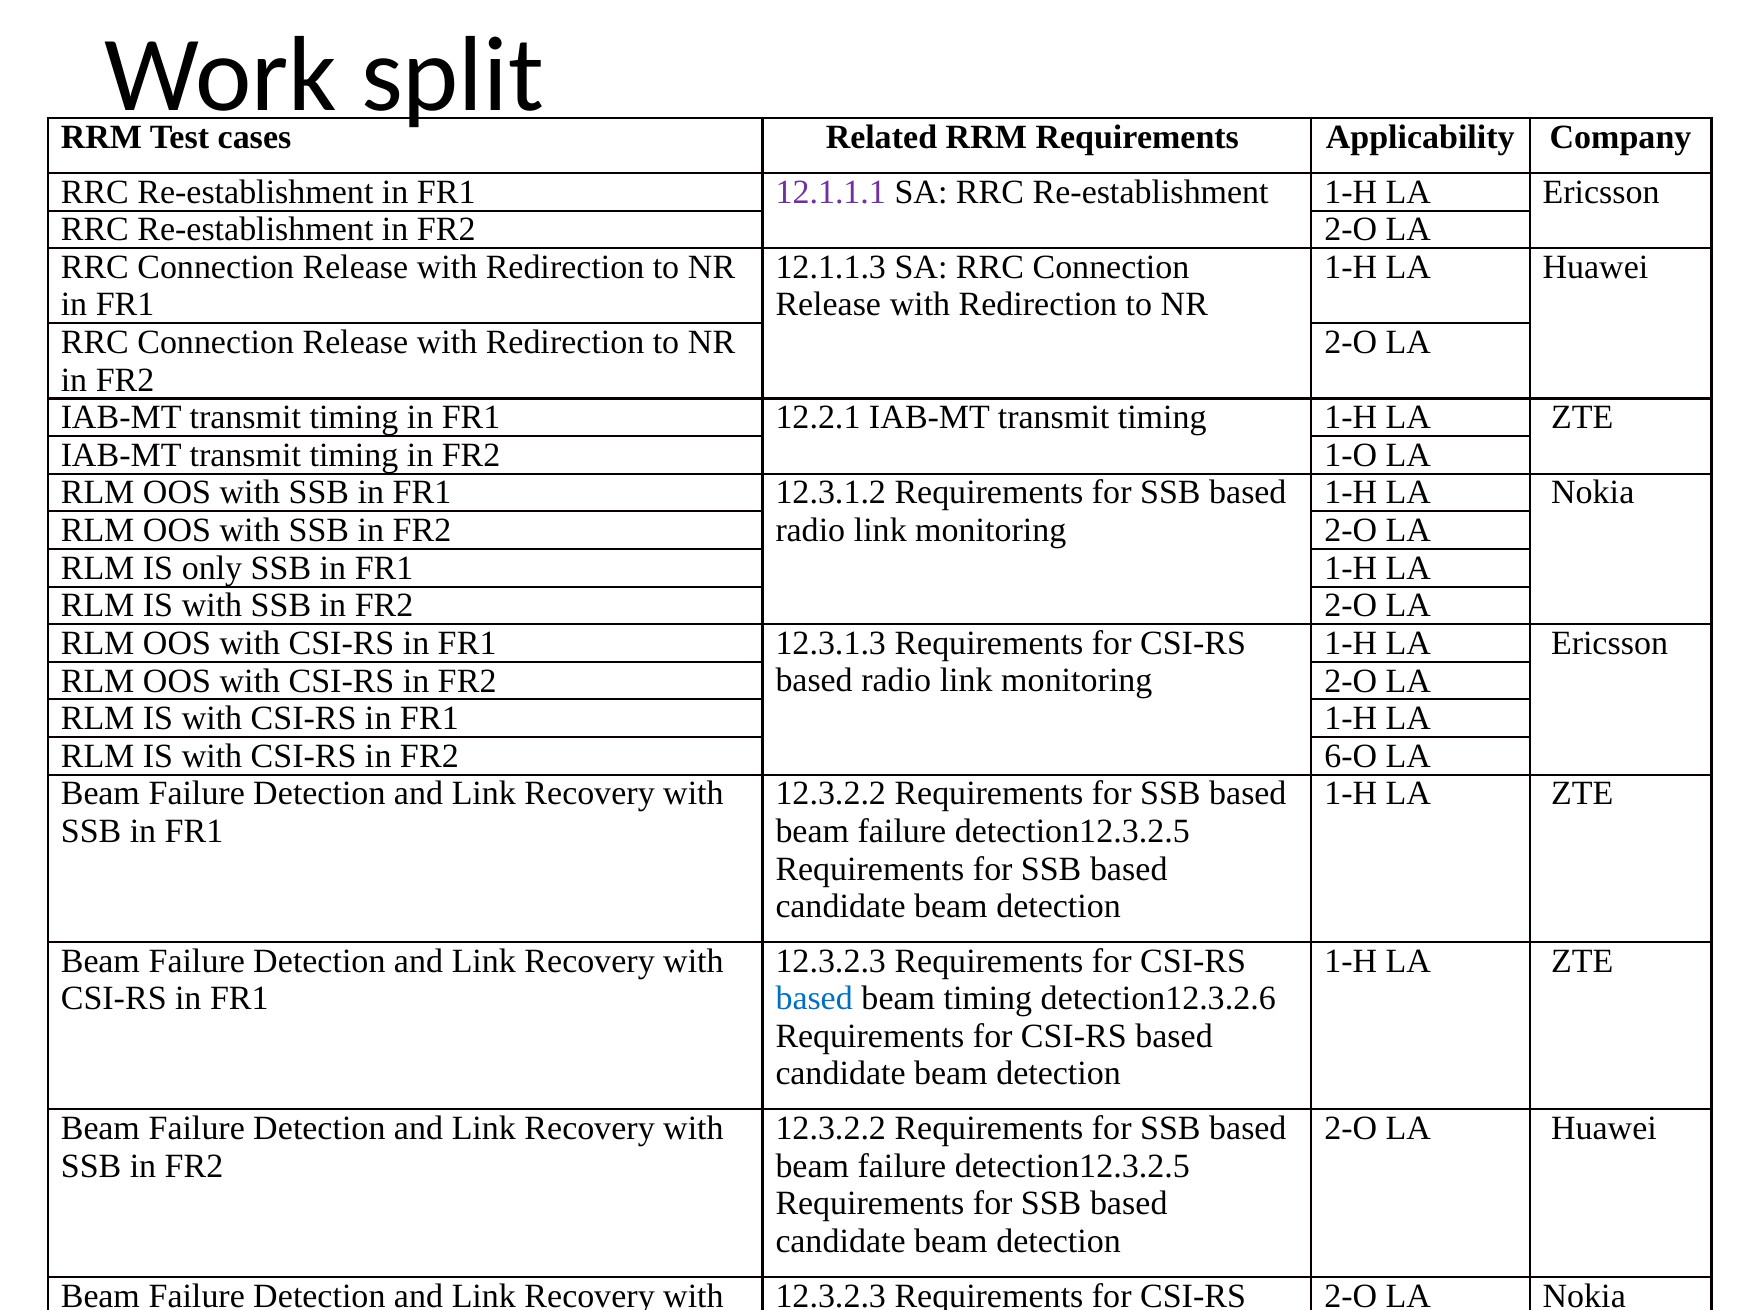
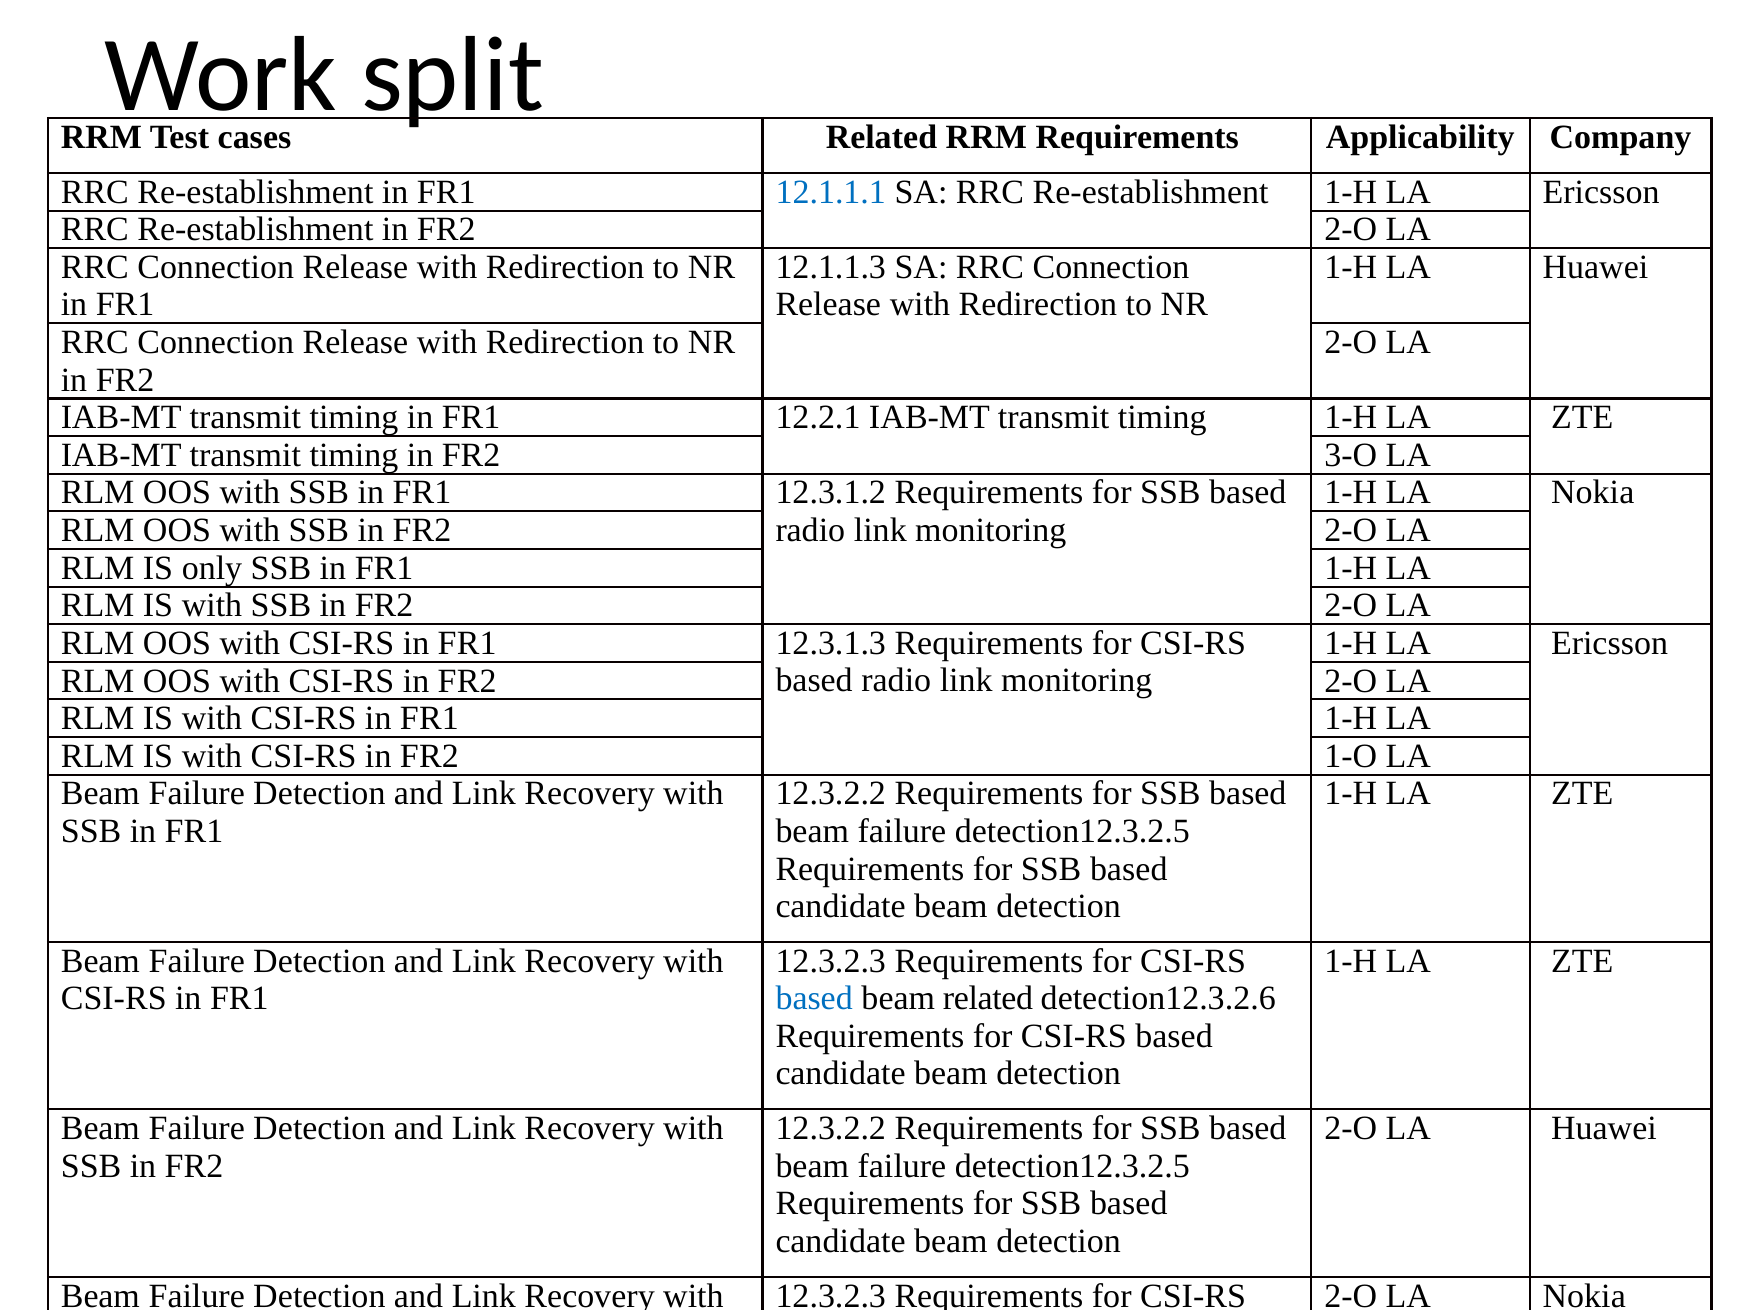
12.1.1.1 colour: purple -> blue (831, 192)
1-O: 1-O -> 3-O (1351, 455)
6-O: 6-O -> 1-O (1351, 756)
beam timing: timing -> related (988, 999)
